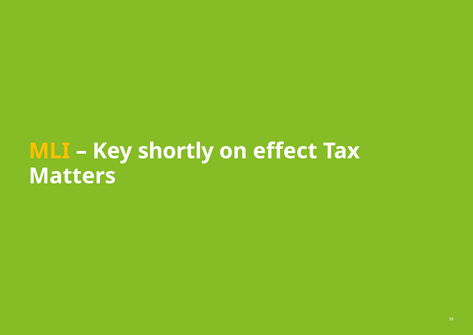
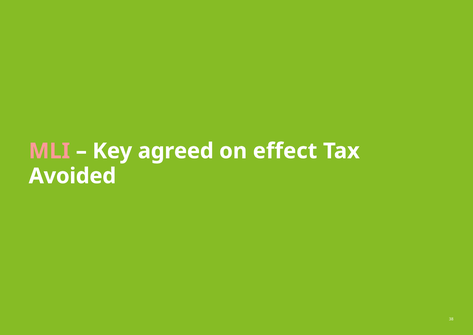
MLI colour: yellow -> pink (49, 151)
shortly: shortly -> agreed (176, 151)
Matters: Matters -> Avoided (72, 176)
